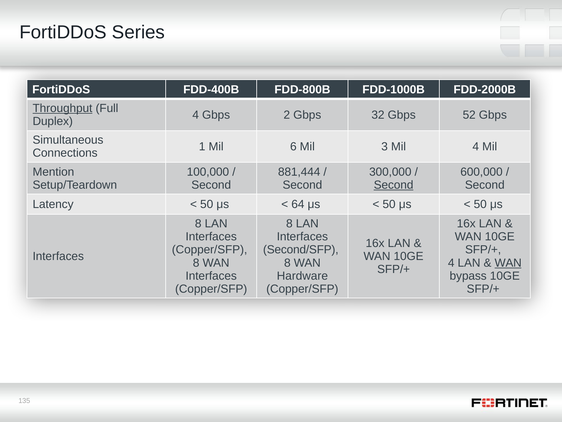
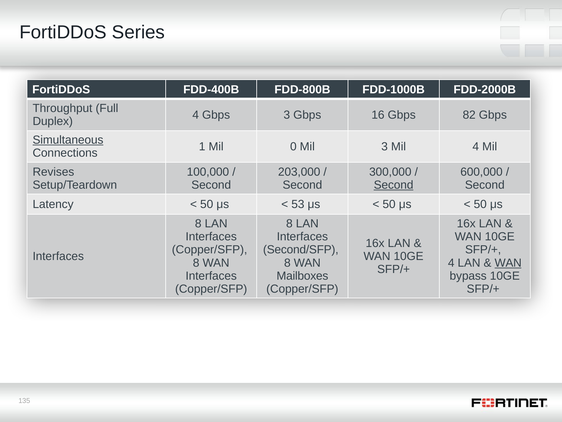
Throughput underline: present -> none (62, 108)
Gbps 2: 2 -> 3 (287, 115)
32: 32 -> 16 (378, 115)
52: 52 -> 82 (469, 115)
Simultaneous underline: none -> present (68, 140)
6: 6 -> 0 (293, 146)
Mention: Mention -> Revises (53, 172)
881,444: 881,444 -> 203,000 (299, 172)
64: 64 -> 53 (298, 204)
Hardware: Hardware -> Mailboxes (302, 276)
